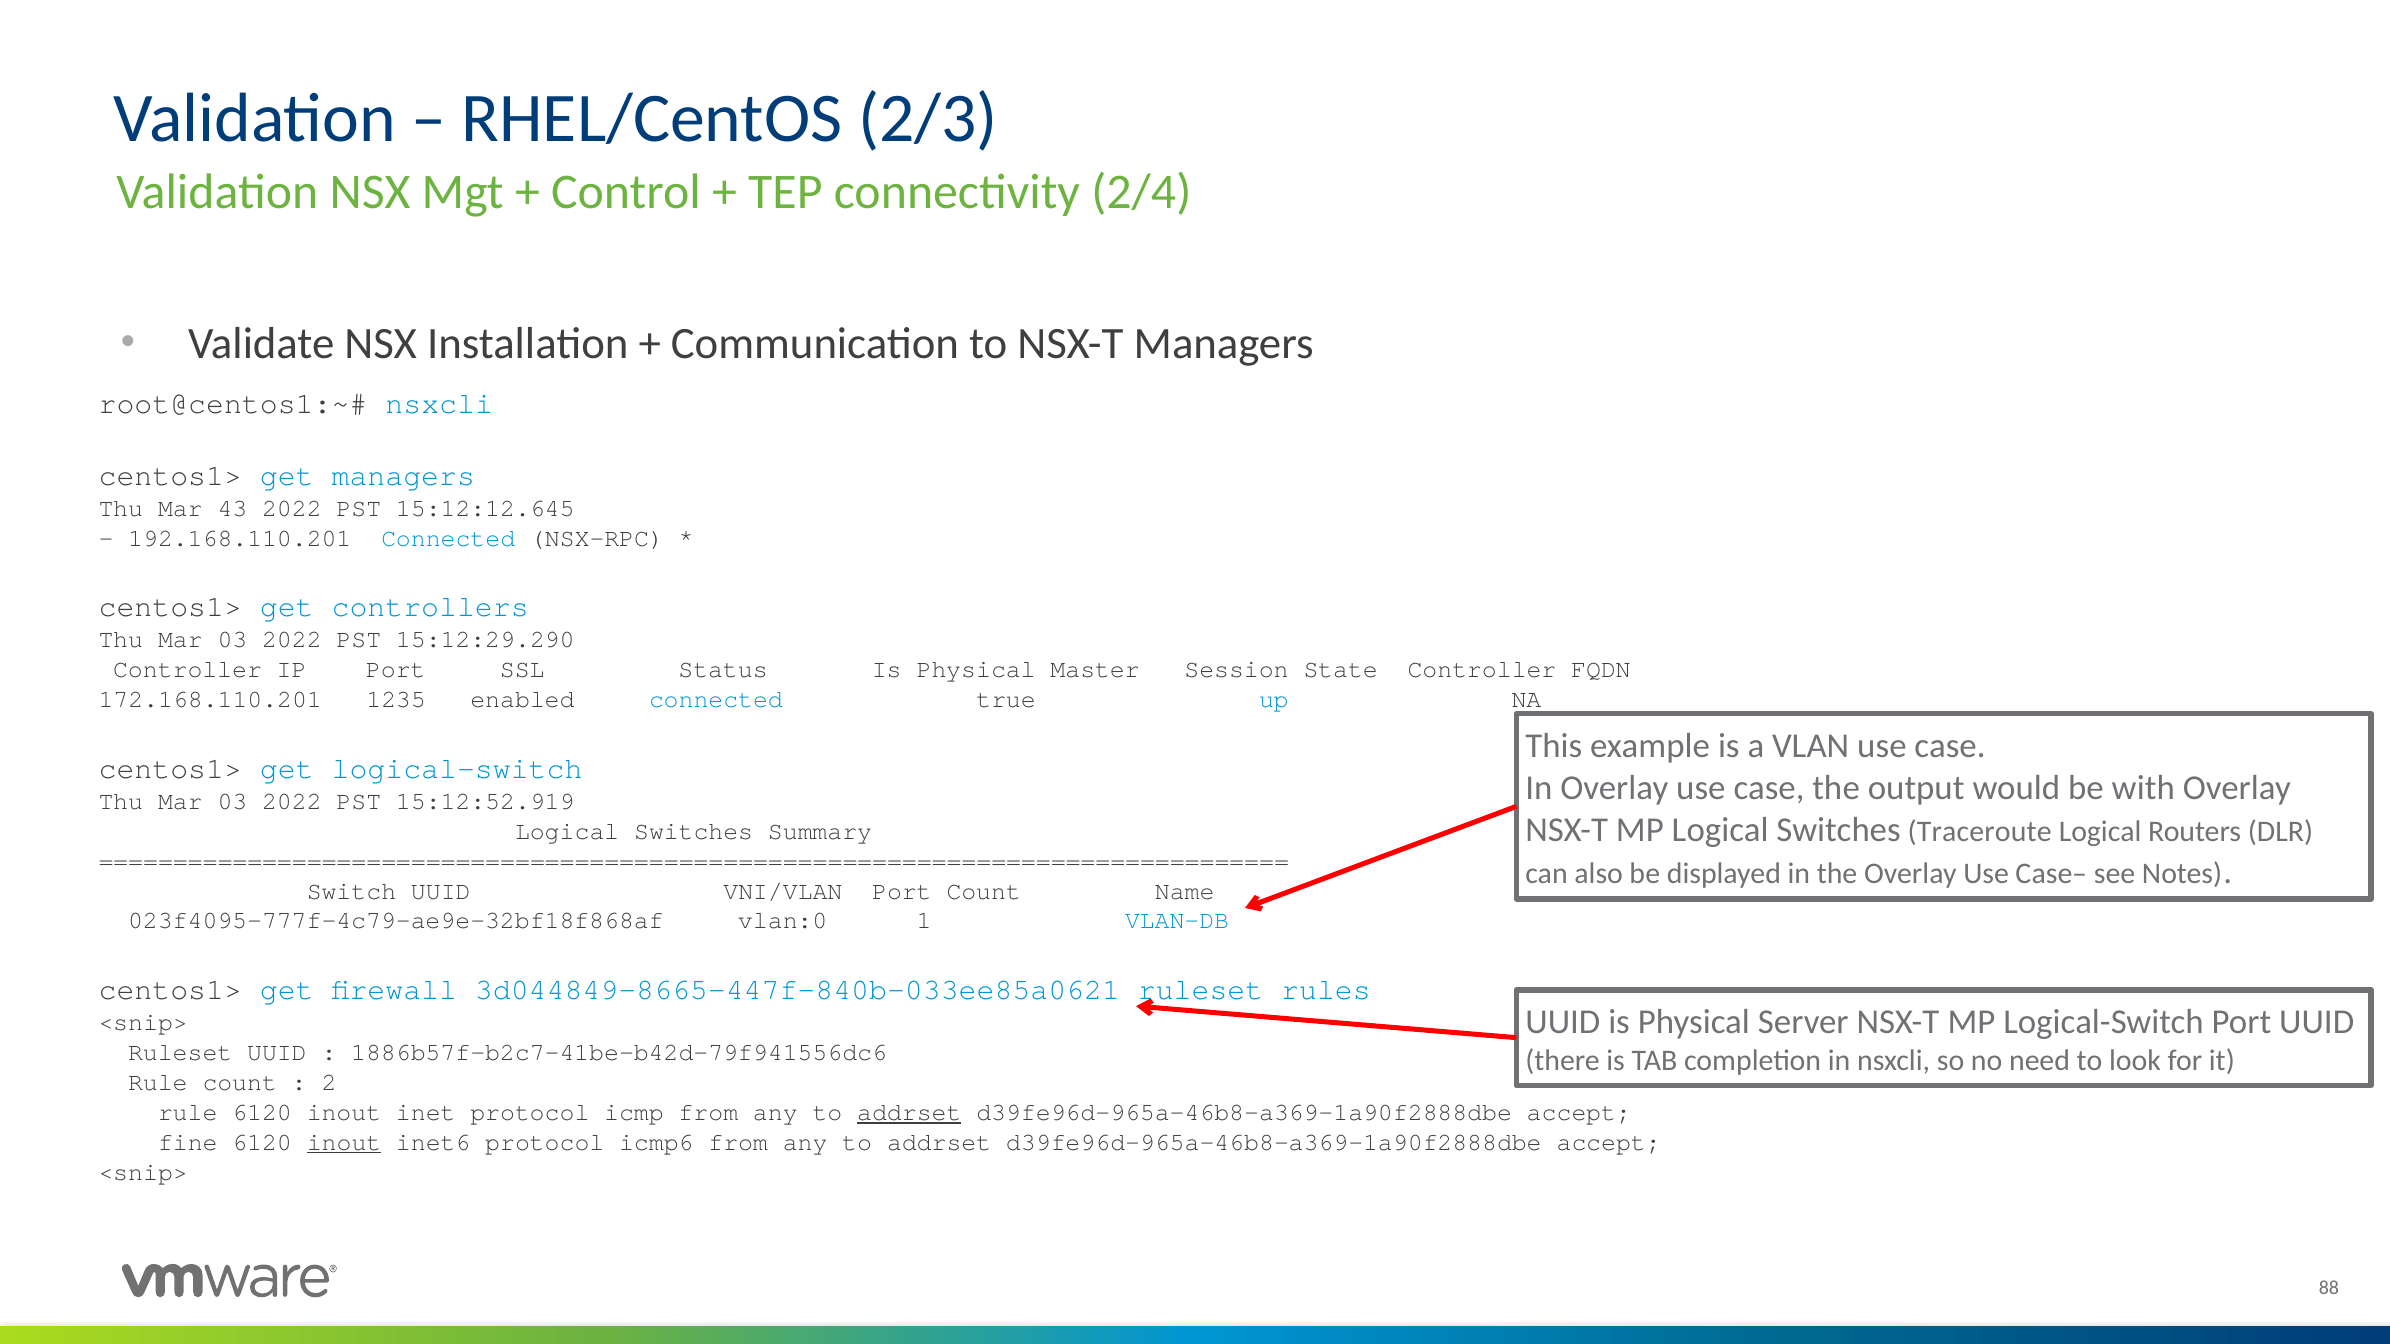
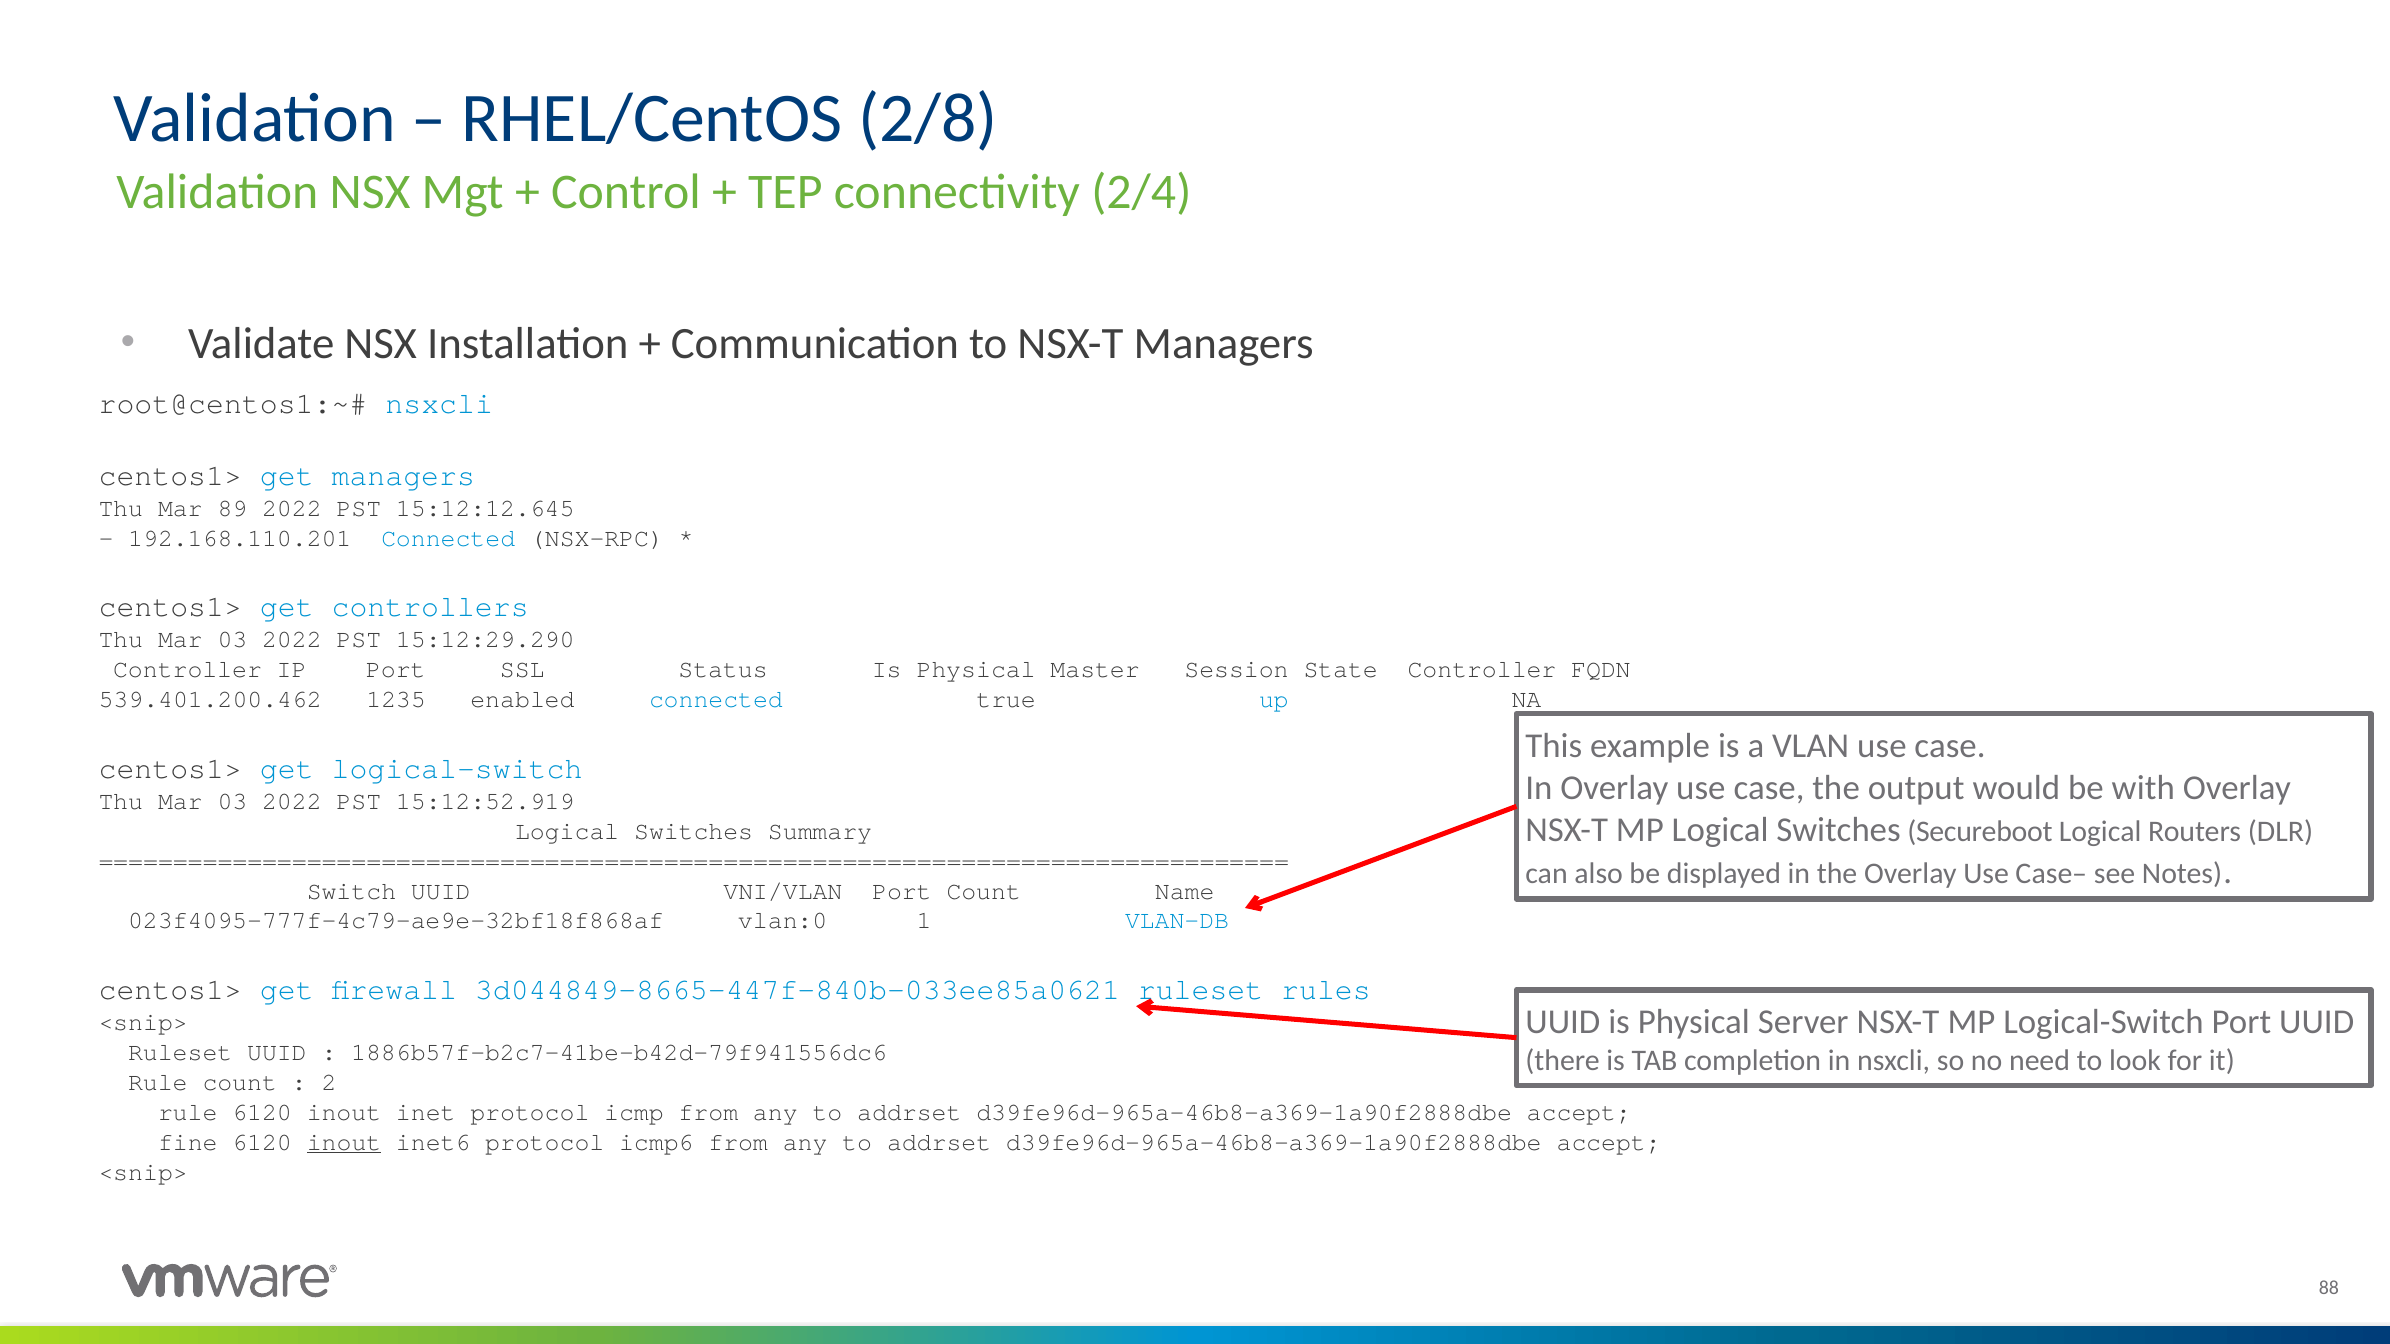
2/3: 2/3 -> 2/8 (928, 118)
43: 43 -> 89 (232, 508)
172.168.110.201: 172.168.110.201 -> 539.401.200.462 (210, 700)
Traceroute: Traceroute -> Secureboot (1980, 832)
addrset underline: present -> none (909, 1113)
